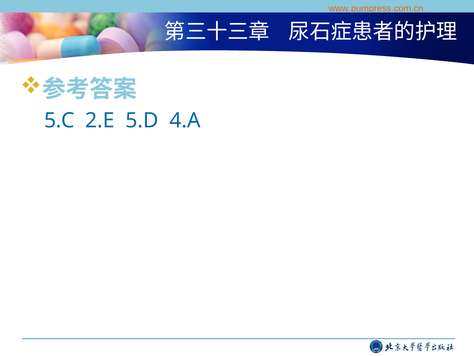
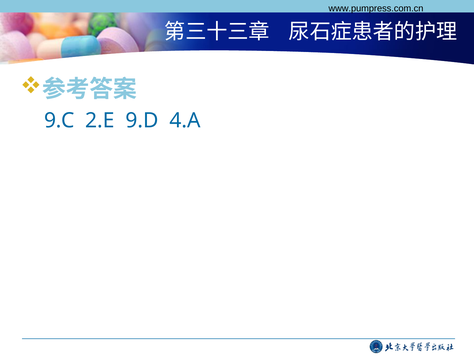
www.pumpress.com.cn colour: orange -> black (376, 9)
5.C: 5.C -> 9.C (59, 120)
5.D: 5.D -> 9.D (142, 120)
